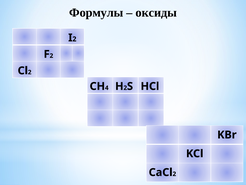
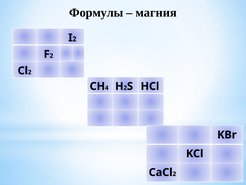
оксиды: оксиды -> магния (156, 13)
